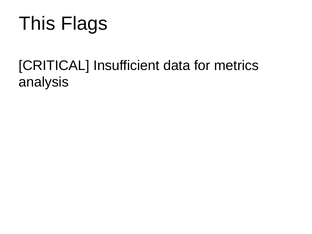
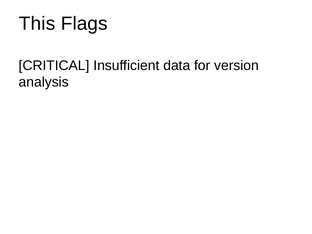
metrics: metrics -> version (237, 65)
